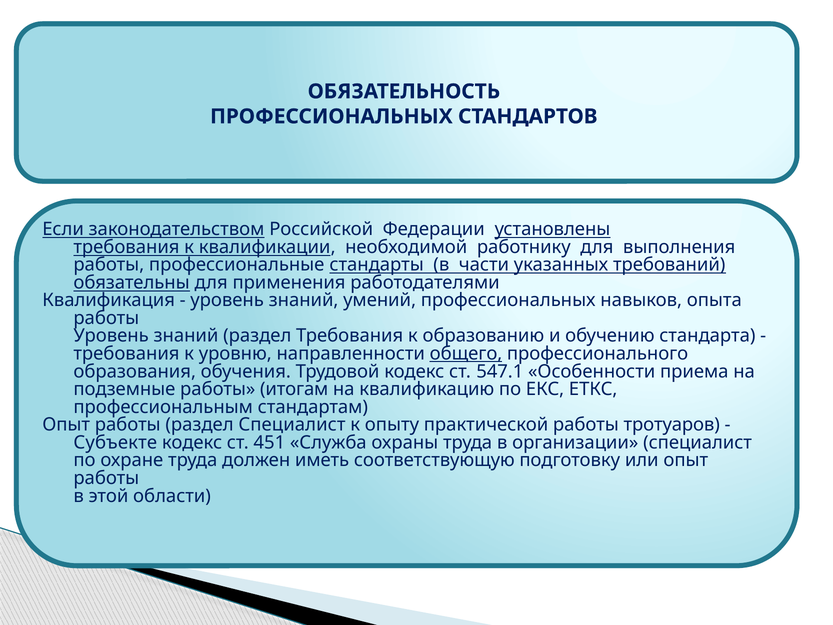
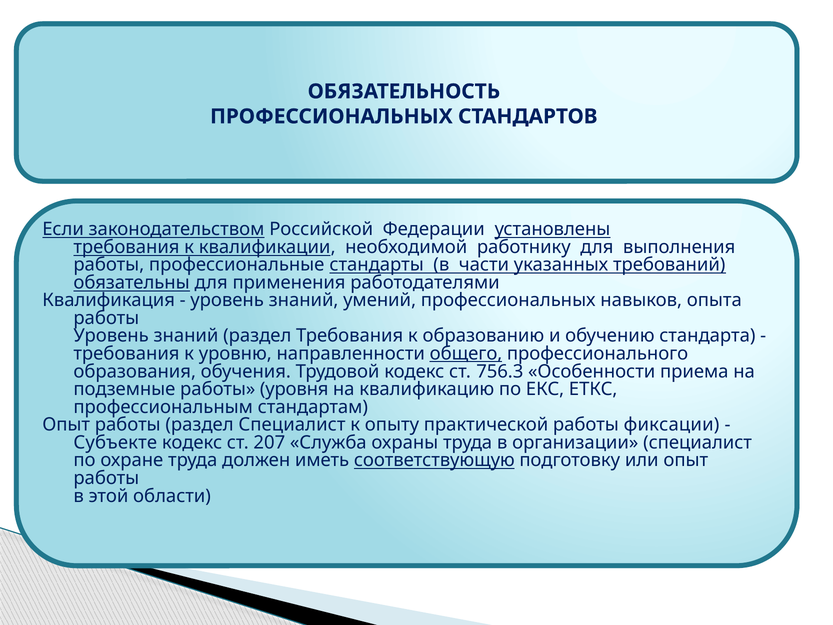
547.1: 547.1 -> 756.3 (500, 371)
итогам: итогам -> уровня (294, 389)
тротуаров: тротуаров -> фиксации (672, 425)
451: 451 -> 207 (269, 442)
соответствующую underline: none -> present (434, 460)
